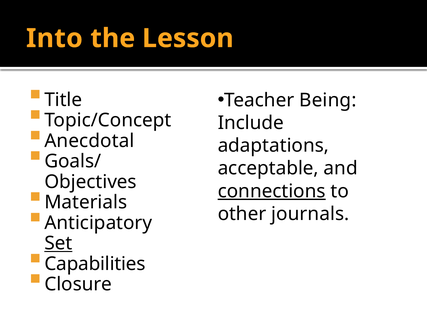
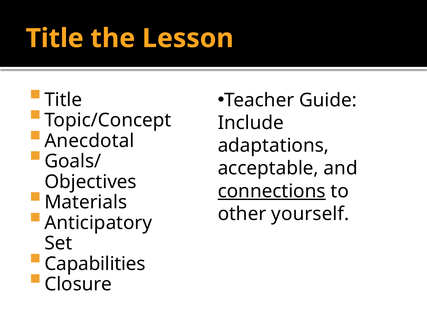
Into: Into -> Title (55, 38)
Being: Being -> Guide (328, 100)
journals: journals -> yourself (310, 214)
Set underline: present -> none (58, 243)
